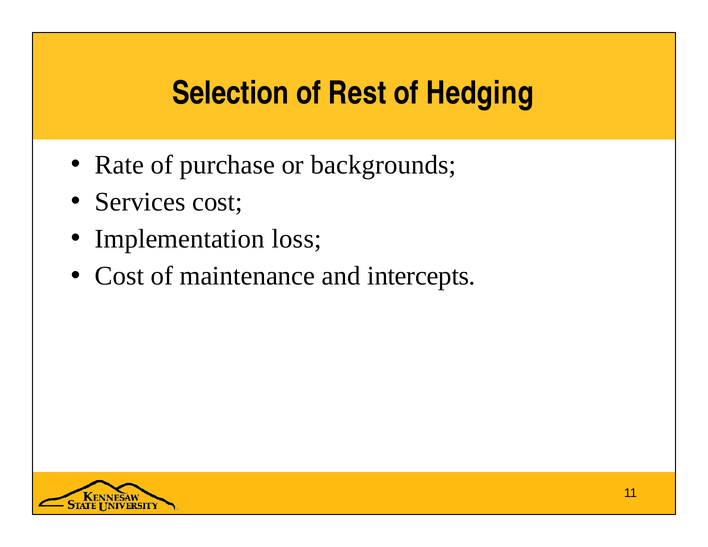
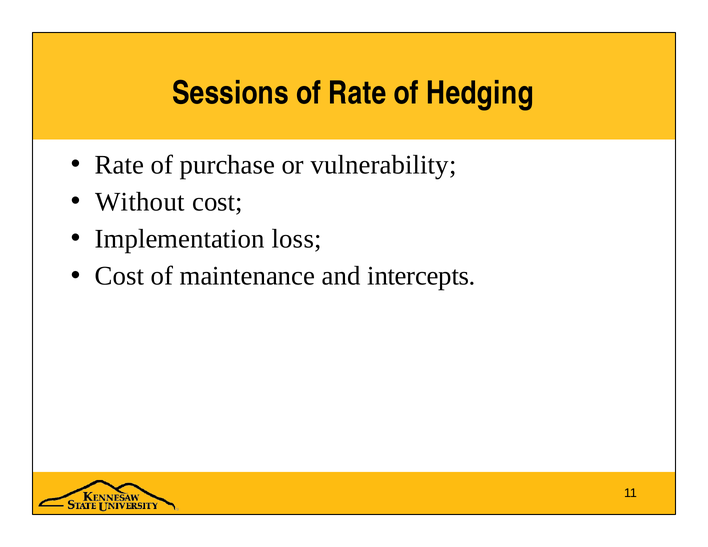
Selection: Selection -> Sessions (230, 93)
of Rest: Rest -> Rate (357, 93)
backgrounds: backgrounds -> vulnerability (384, 165)
Services: Services -> Without (140, 202)
